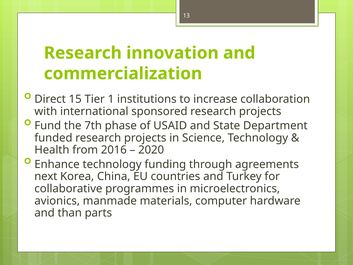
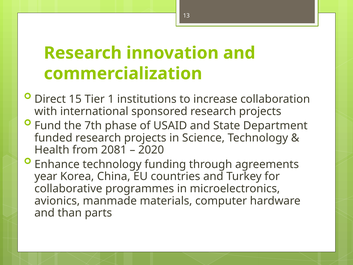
2016: 2016 -> 2081 (114, 150)
next: next -> year (46, 176)
